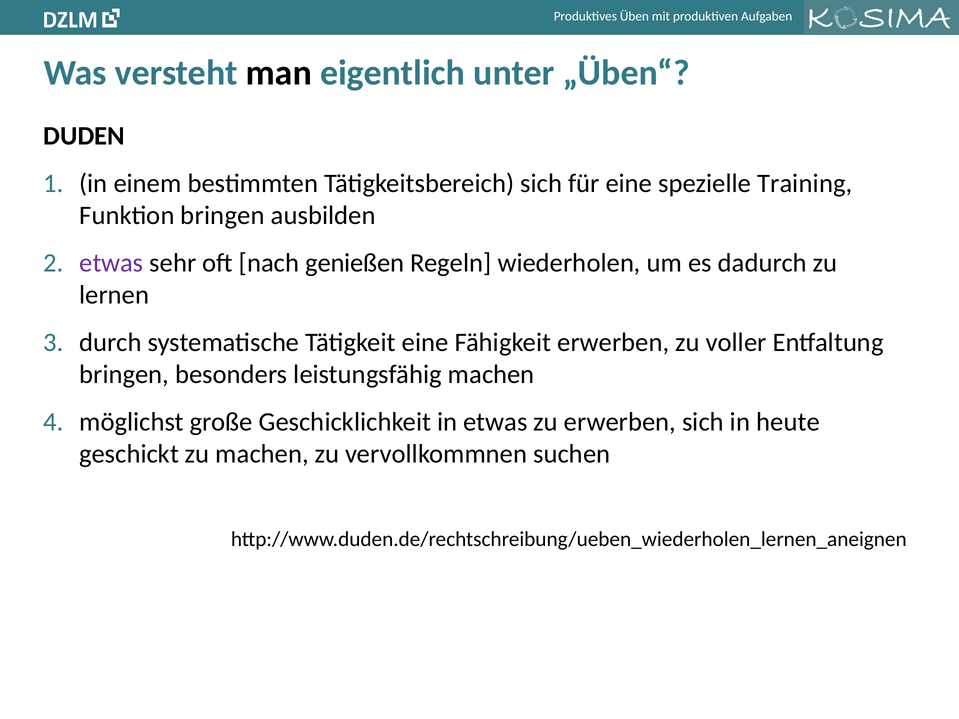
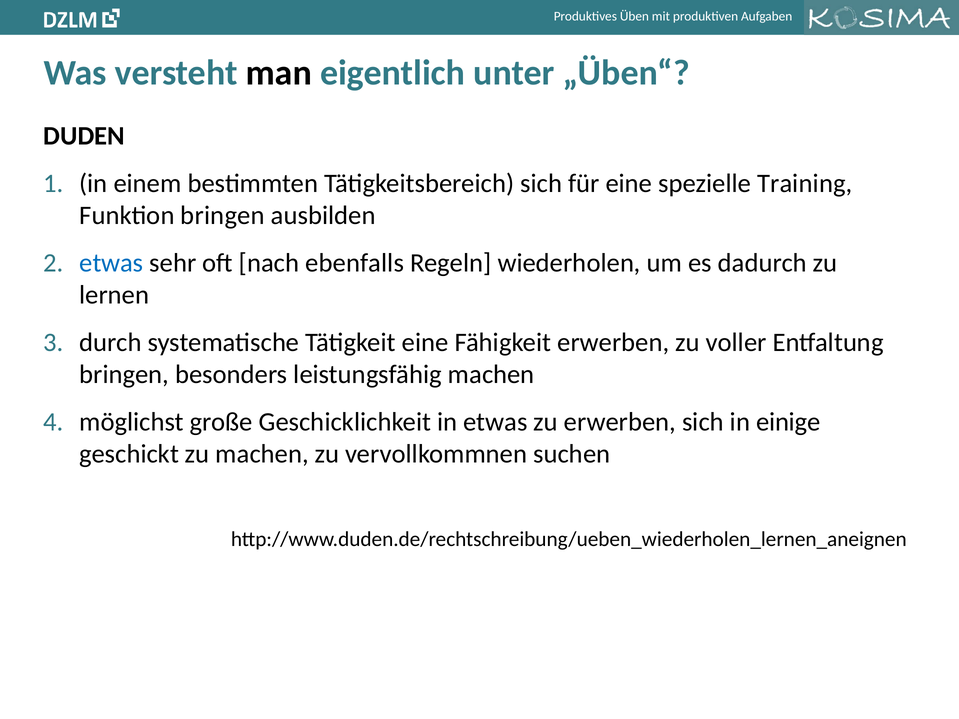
etwas colour: purple -> blue (111, 263)
genießen: genießen -> ebenfalls (355, 263)
heute: heute -> einige (788, 422)
